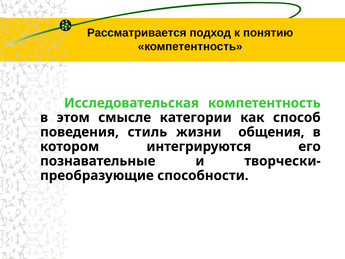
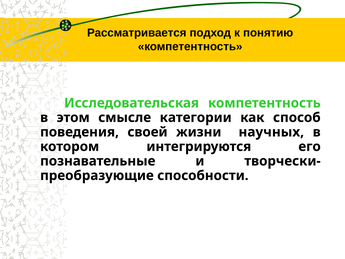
стиль: стиль -> своей (147, 132)
общения: общения -> научных (271, 132)
